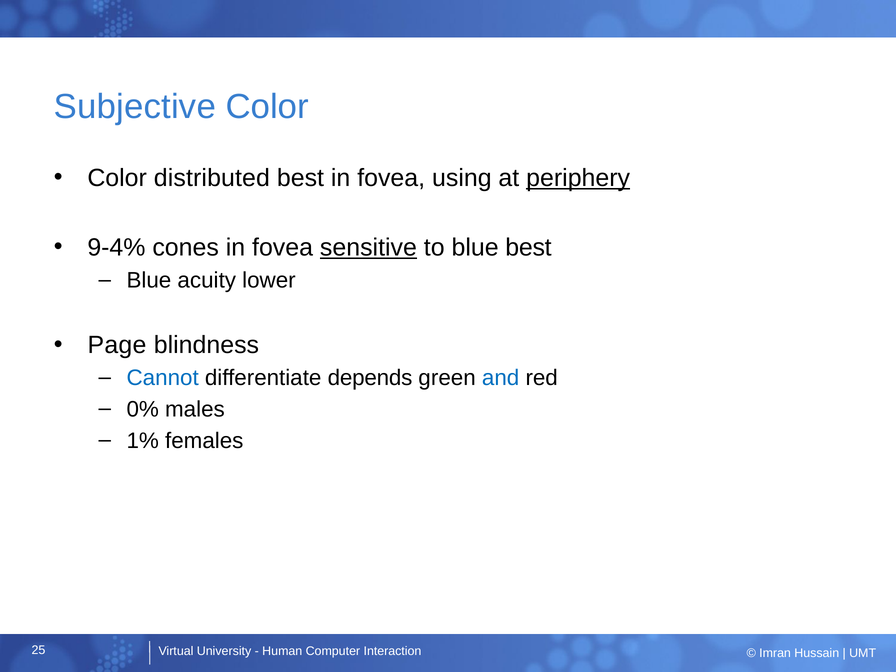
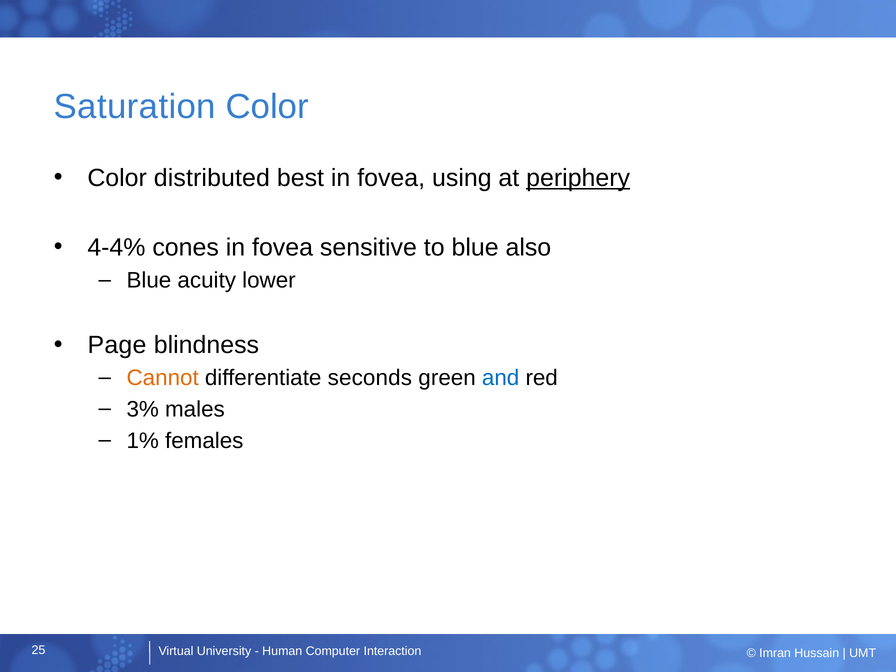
Subjective: Subjective -> Saturation (135, 107)
9-4%: 9-4% -> 4-4% (116, 248)
sensitive underline: present -> none (368, 248)
blue best: best -> also (528, 248)
Cannot colour: blue -> orange (163, 378)
depends: depends -> seconds (370, 378)
0%: 0% -> 3% (143, 409)
